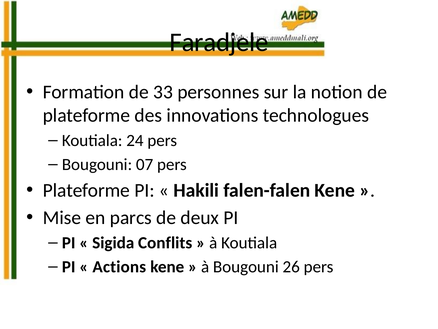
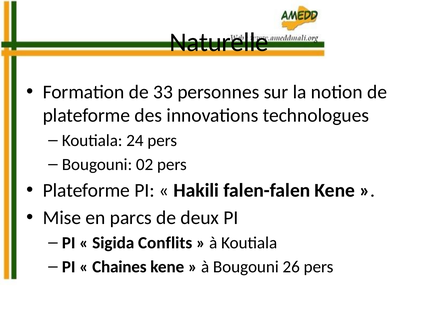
Faradjele: Faradjele -> Naturelle (219, 42)
07: 07 -> 02 (145, 164)
Actions: Actions -> Chaines (119, 266)
